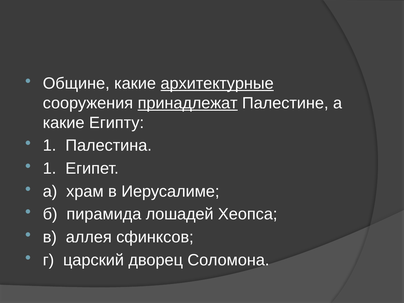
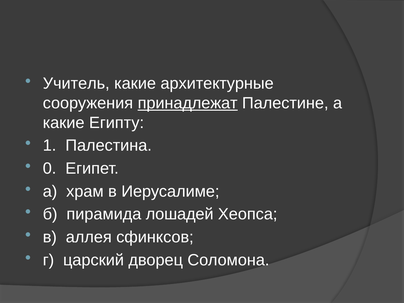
Общине: Общине -> Учитель (76, 84)
архитектурные underline: present -> none (217, 84)
1: 1 -> 0 (50, 168)
